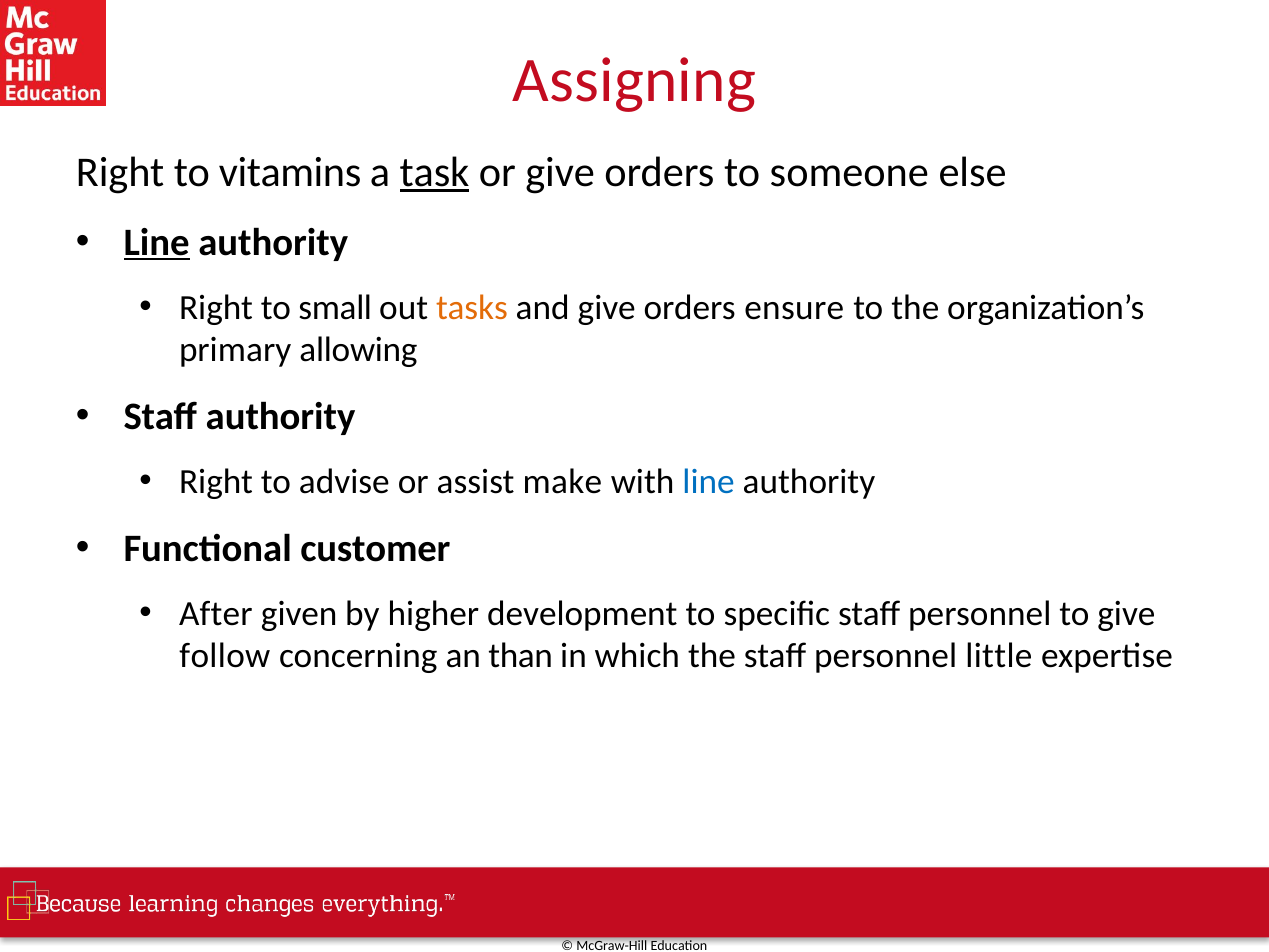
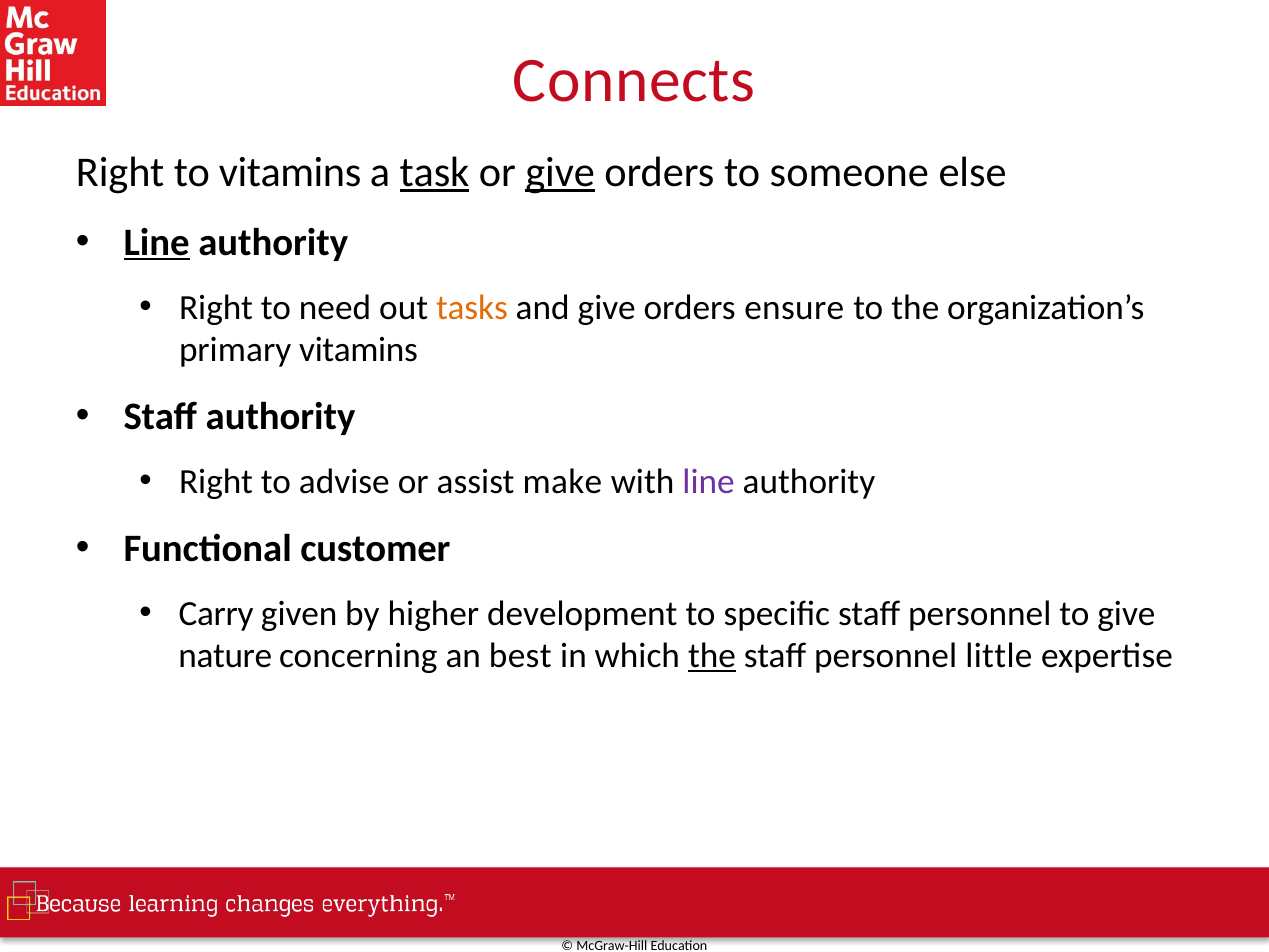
Assigning: Assigning -> Connects (634, 80)
give underline: none -> present (560, 172)
small: small -> need (335, 308)
primary allowing: allowing -> vitamins (359, 350)
line colour: blue -> purple (709, 482)
After: After -> Carry (216, 614)
follow: follow -> nature (225, 656)
than: than -> best (520, 656)
the underline: none -> present (712, 656)
